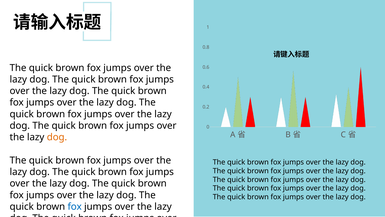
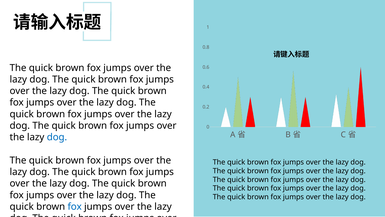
dog colour: orange -> blue (57, 137)
